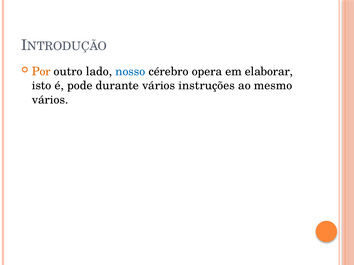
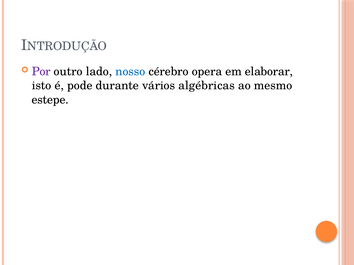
Por colour: orange -> purple (41, 72)
instruções: instruções -> algébricas (207, 86)
vários: vários -> estepe (50, 100)
